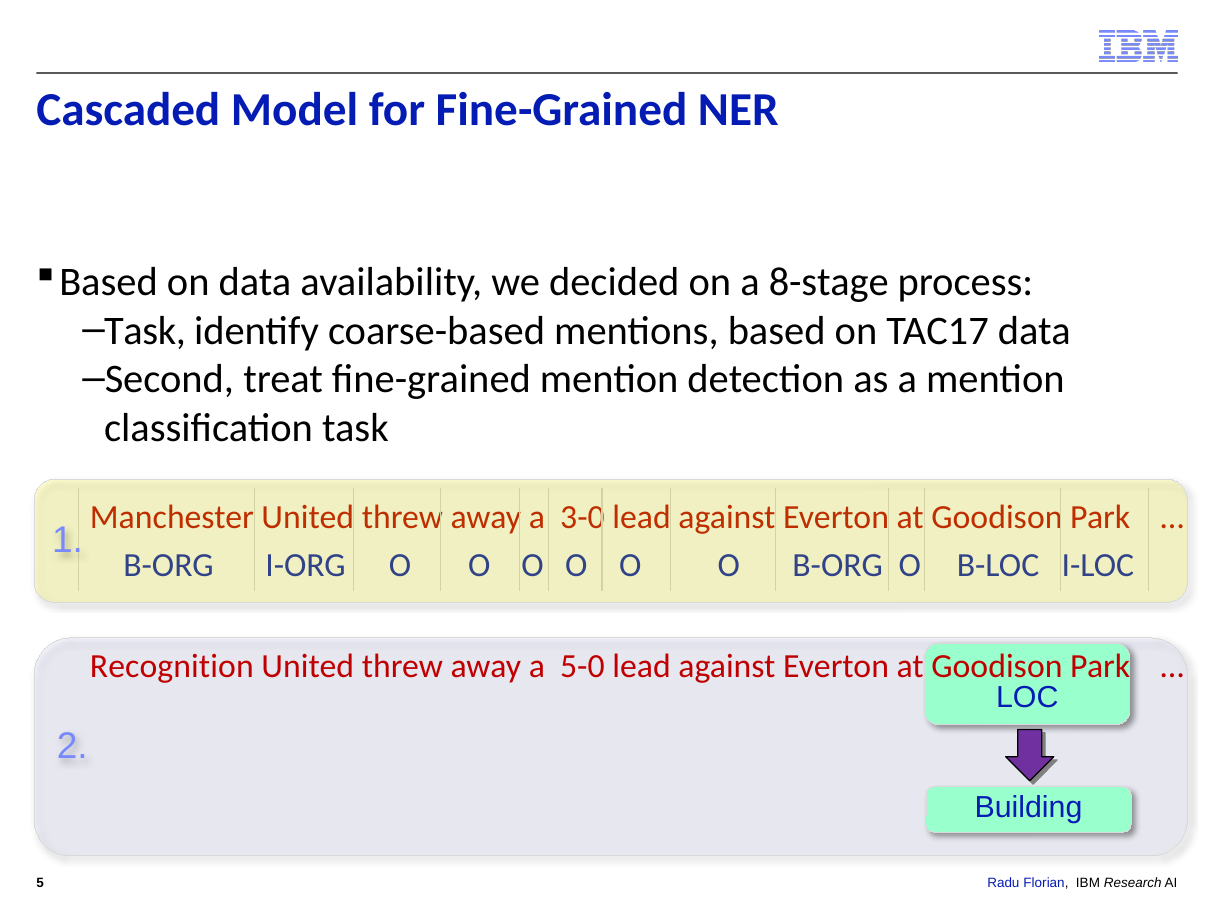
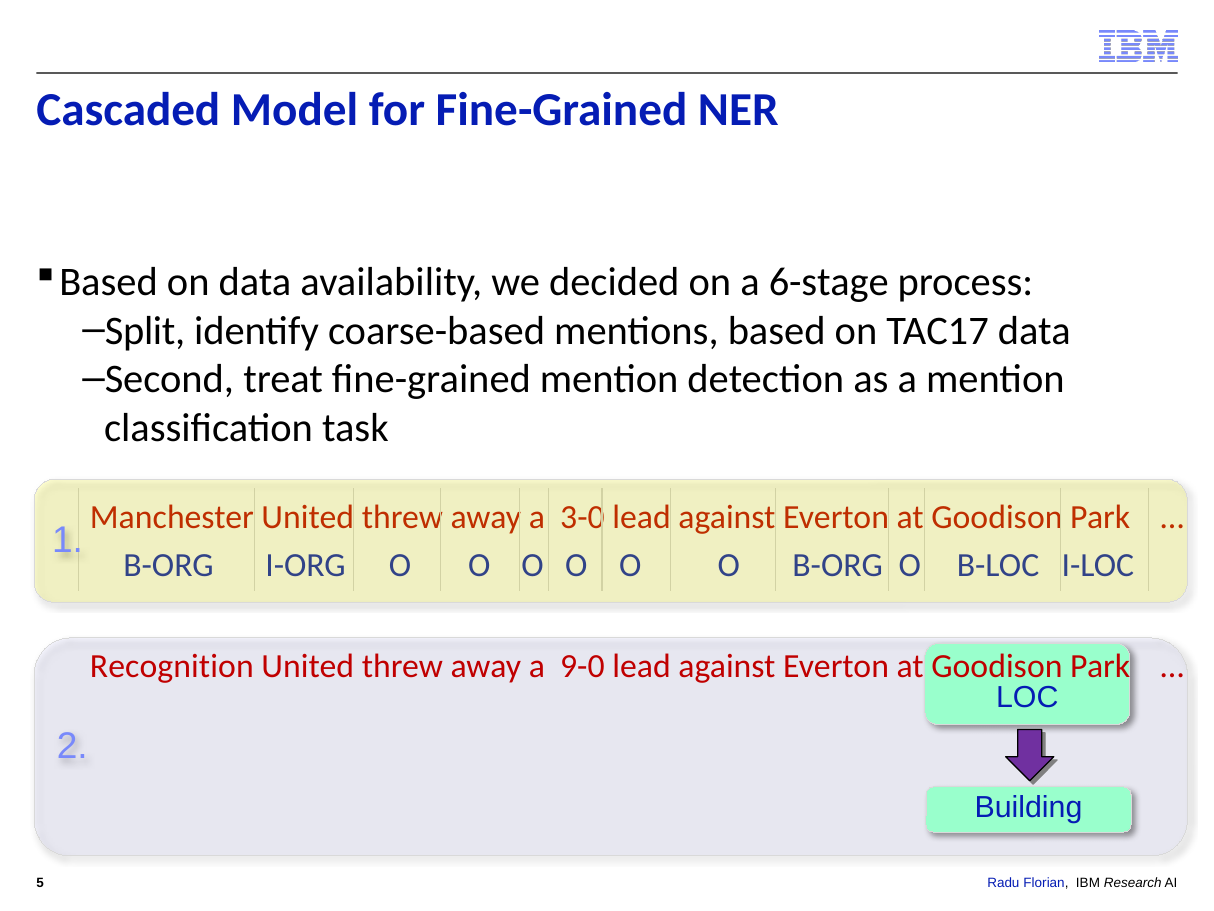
8-stage: 8-stage -> 6-stage (829, 282)
Task: Task -> Split (145, 331)
5-0: 5-0 -> 9-0 (582, 666)
